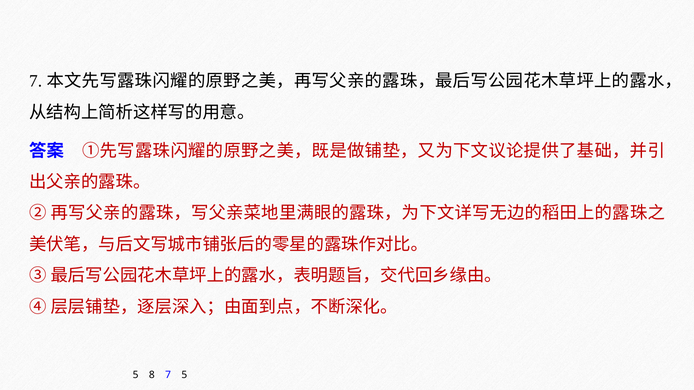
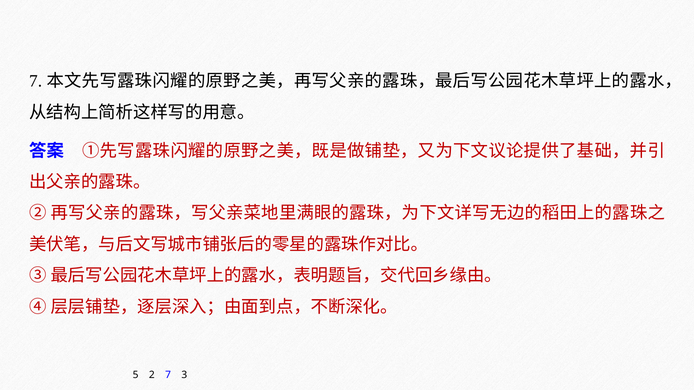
8: 8 -> 2 (152, 375)
7 5: 5 -> 3 (184, 375)
